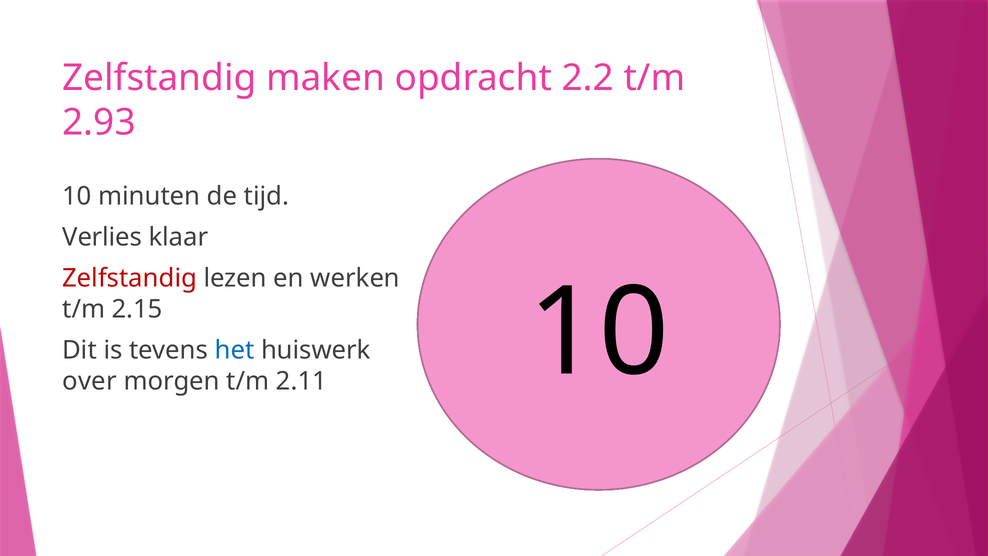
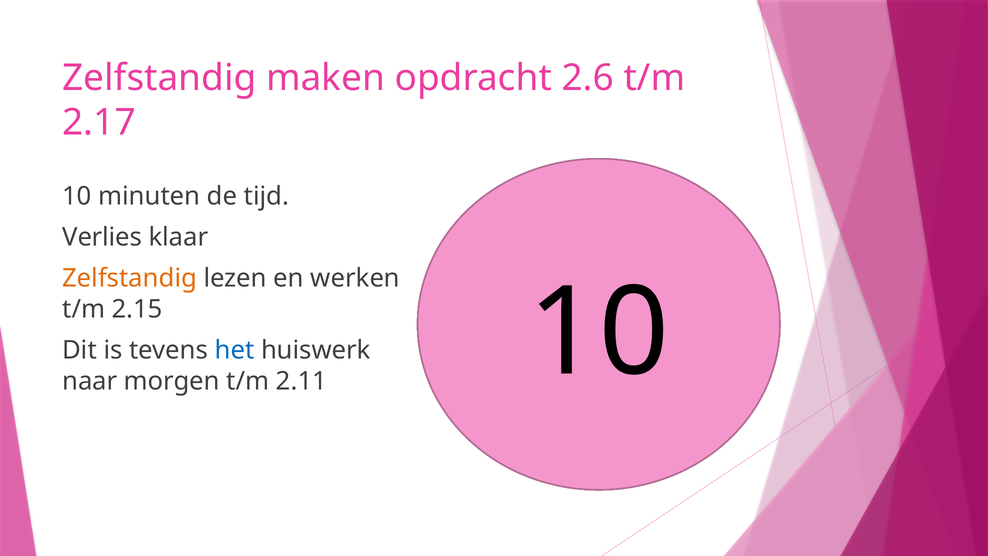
2.2: 2.2 -> 2.6 (588, 78)
2.93: 2.93 -> 2.17 (99, 122)
Zelfstandig colour: red -> orange (130, 278)
over: over -> naar (90, 381)
